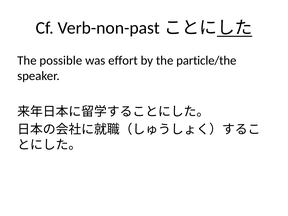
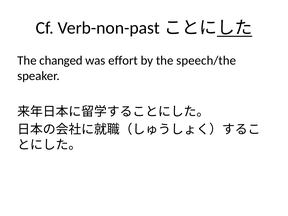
possible: possible -> changed (61, 60)
particle/the: particle/the -> speech/the (206, 60)
